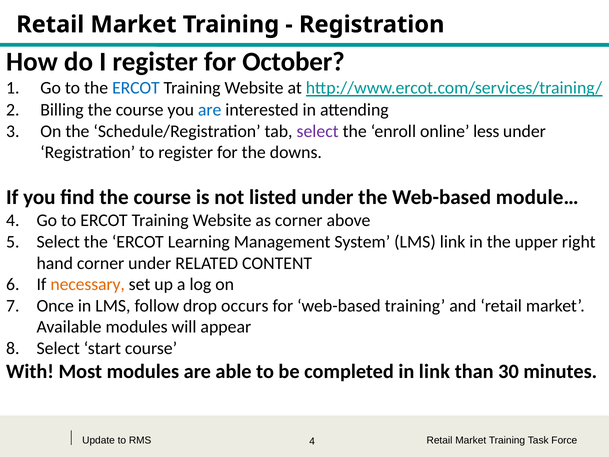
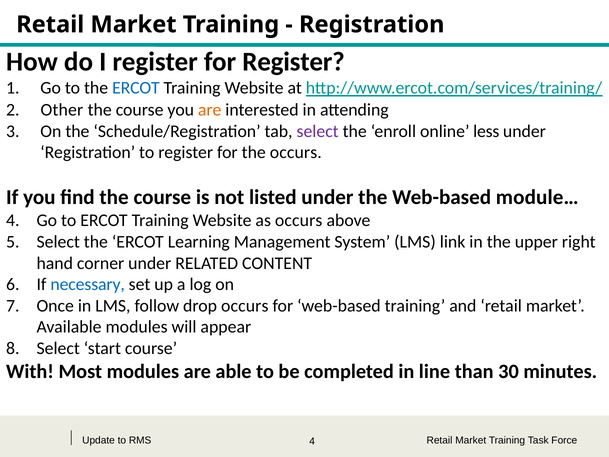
for October: October -> Register (294, 62)
Billing: Billing -> Other (62, 110)
are colour: blue -> orange (210, 110)
the downs: downs -> occurs (296, 152)
as corner: corner -> occurs (299, 220)
necessary colour: orange -> blue (88, 284)
in link: link -> line (435, 371)
